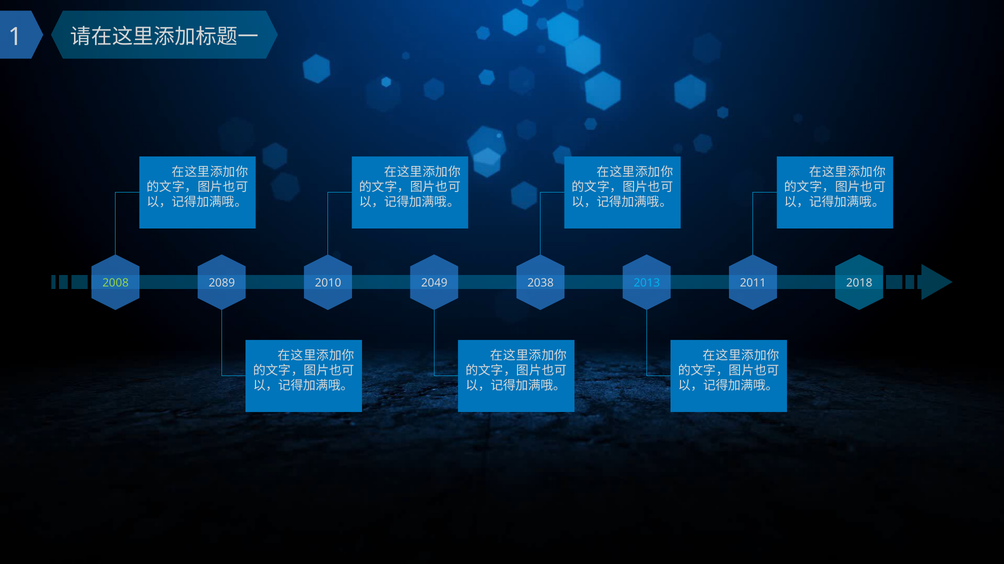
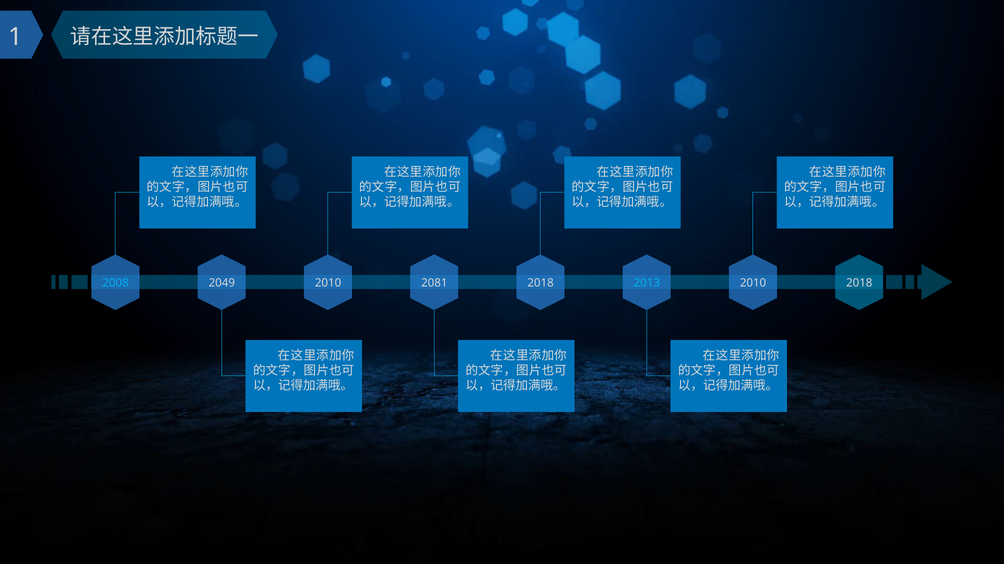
2008 colour: light green -> light blue (116, 283)
2089: 2089 -> 2049 (222, 283)
2049: 2049 -> 2081 (434, 283)
2038: 2038 -> 2018 (541, 283)
2011: 2011 -> 2010 (753, 283)
